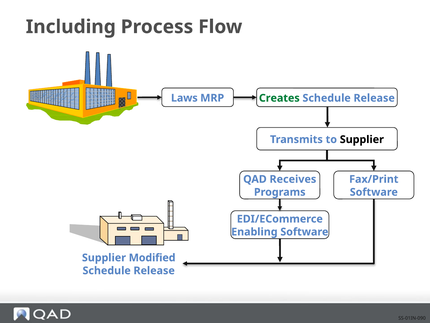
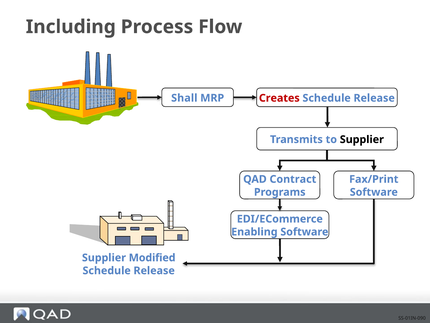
Laws: Laws -> Shall (184, 98)
Creates colour: green -> red (279, 98)
Receives: Receives -> Contract (293, 179)
